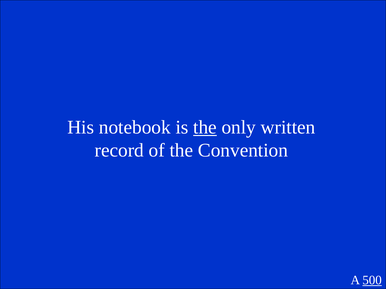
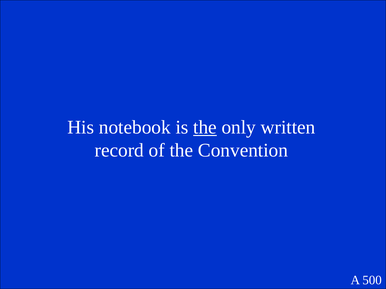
500 underline: present -> none (372, 281)
